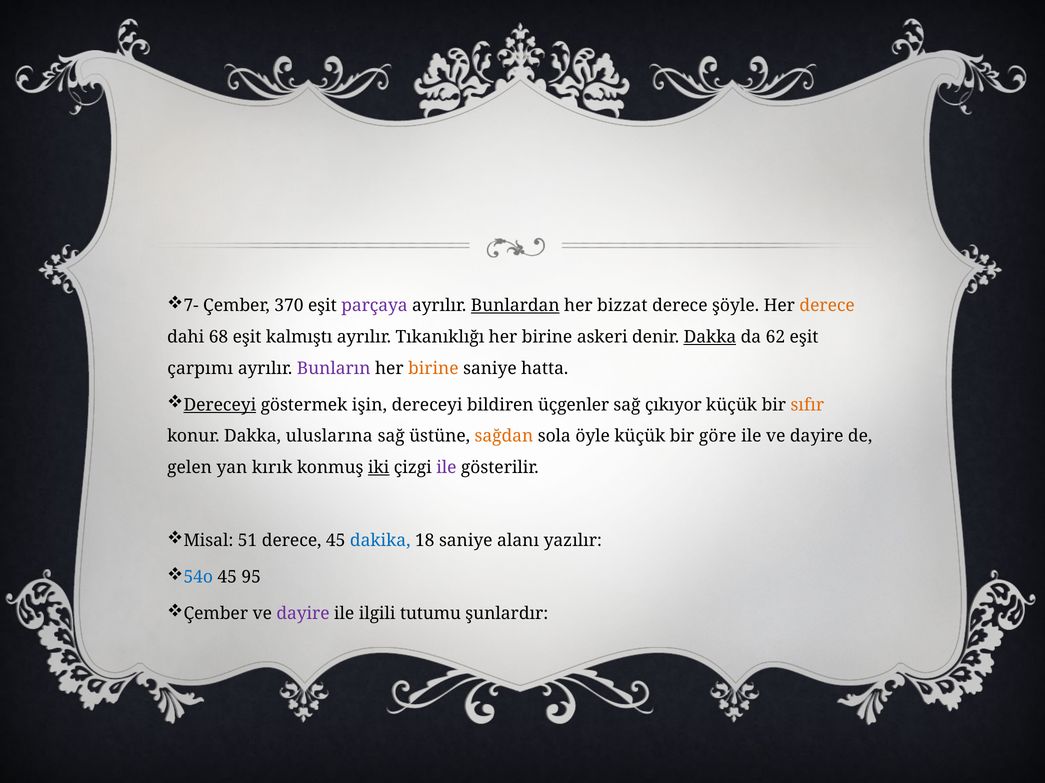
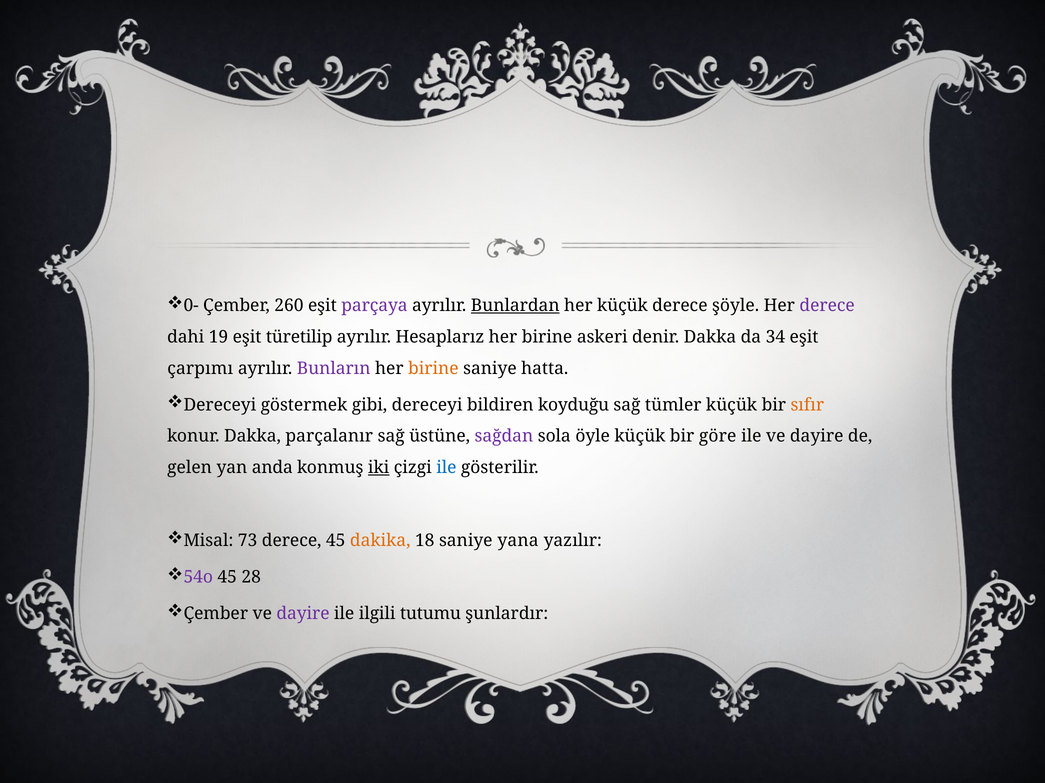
7-: 7- -> 0- (191, 306)
370: 370 -> 260 (289, 306)
her bizzat: bizzat -> küçük (622, 306)
derece colour: orange -> purple (827, 306)
68: 68 -> 19 (218, 337)
kalmıştı: kalmıştı -> türetilip (299, 337)
Tıkanıklığı: Tıkanıklığı -> Hesaplarız (440, 337)
Dakka underline: present -> none (710, 337)
62: 62 -> 34 (775, 337)
Dereceyi underline: present -> none (220, 405)
işin: işin -> gibi (370, 405)
üçgenler: üçgenler -> koyduğu (574, 405)
çıkıyor: çıkıyor -> tümler (673, 405)
uluslarına: uluslarına -> parçalanır (329, 437)
sağdan colour: orange -> purple (504, 437)
kırık: kırık -> anda (272, 468)
ile colour: purple -> blue (446, 468)
51: 51 -> 73 (248, 541)
dakika colour: blue -> orange (380, 541)
alanı: alanı -> yana (518, 541)
54o colour: blue -> purple (198, 578)
95: 95 -> 28 (251, 578)
